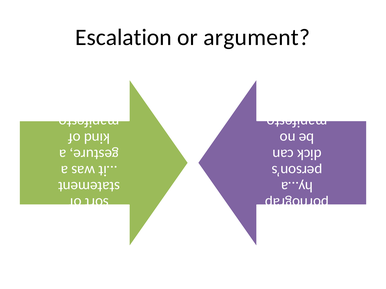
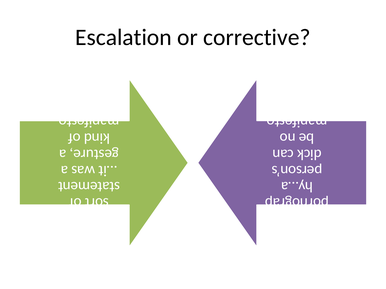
argument: argument -> corrective (257, 37)
